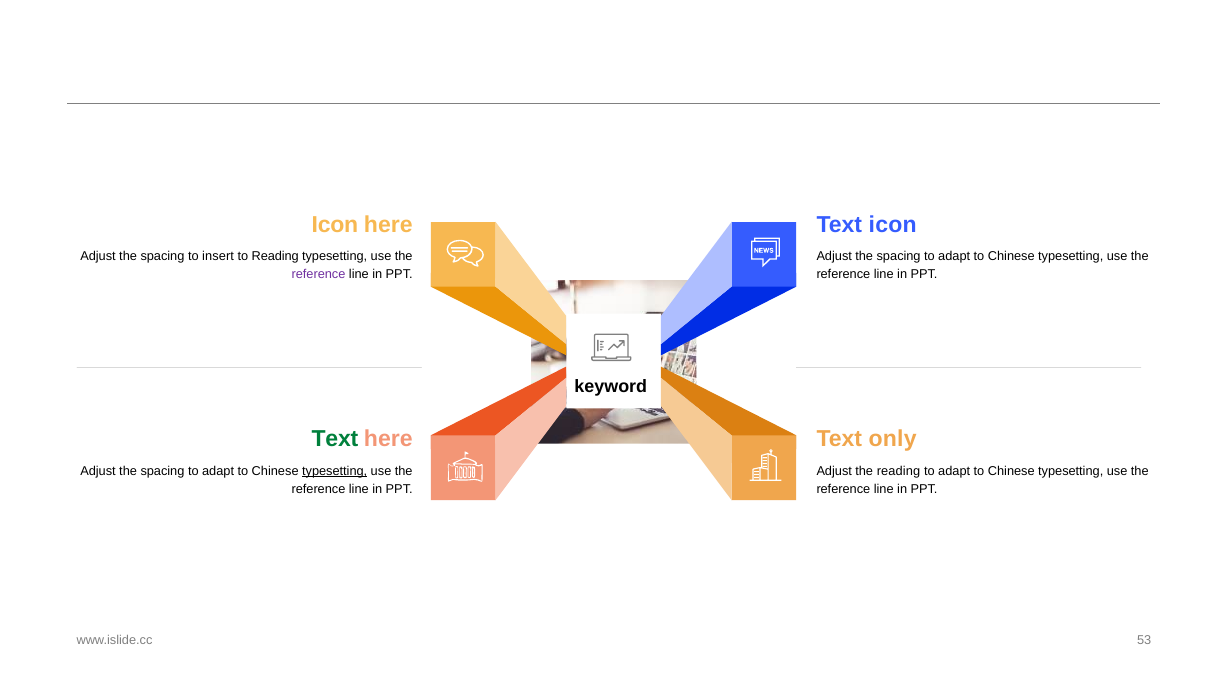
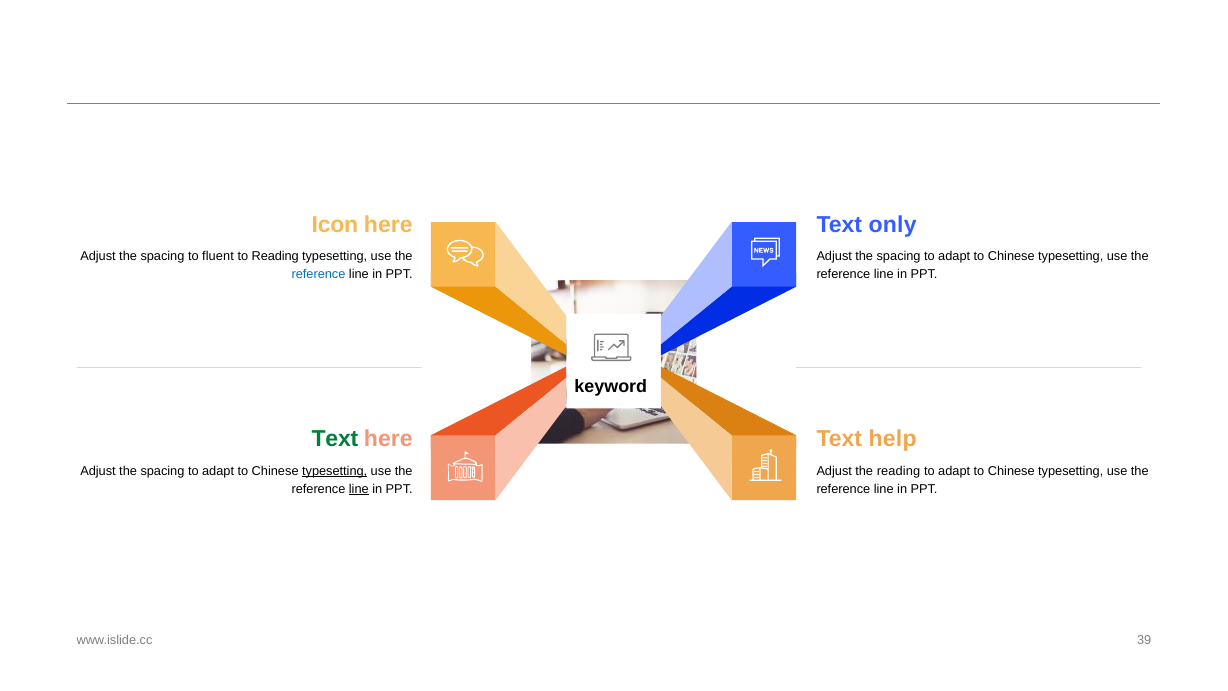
Text icon: icon -> only (893, 225)
insert: insert -> fluent (218, 256)
reference colour: purple -> blue (319, 275)
only: only -> help (893, 439)
line underline: none -> present (359, 489)
53: 53 -> 39 (1144, 640)
